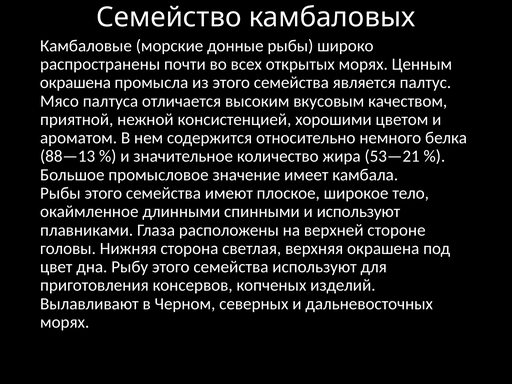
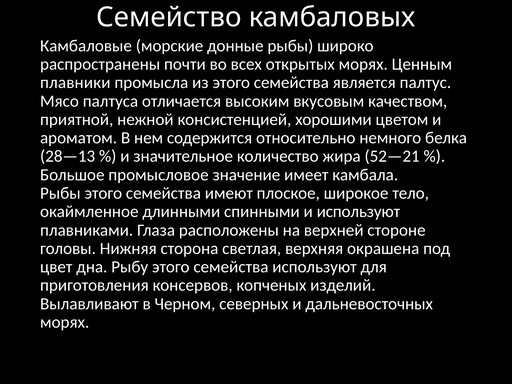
окрашена: окрашена -> плавники (75, 83)
88—13: 88—13 -> 28—13 (68, 156)
53—21: 53—21 -> 52—21 (392, 156)
